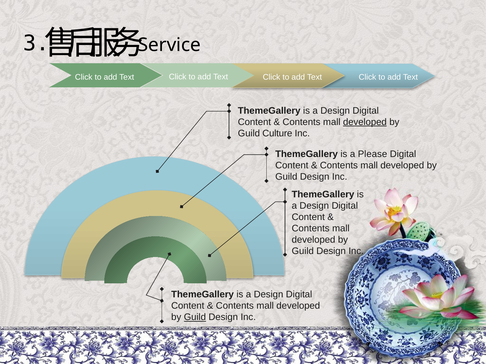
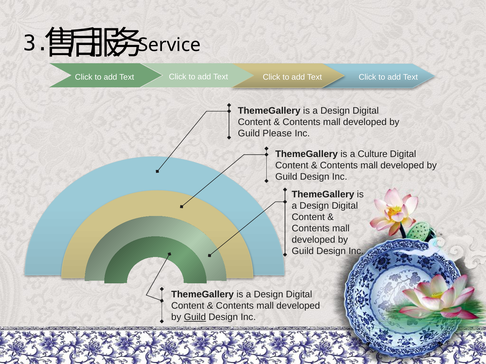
developed underline: present -> none (365, 122)
Culture: Culture -> Please (277, 133)
Please: Please -> Culture (373, 154)
